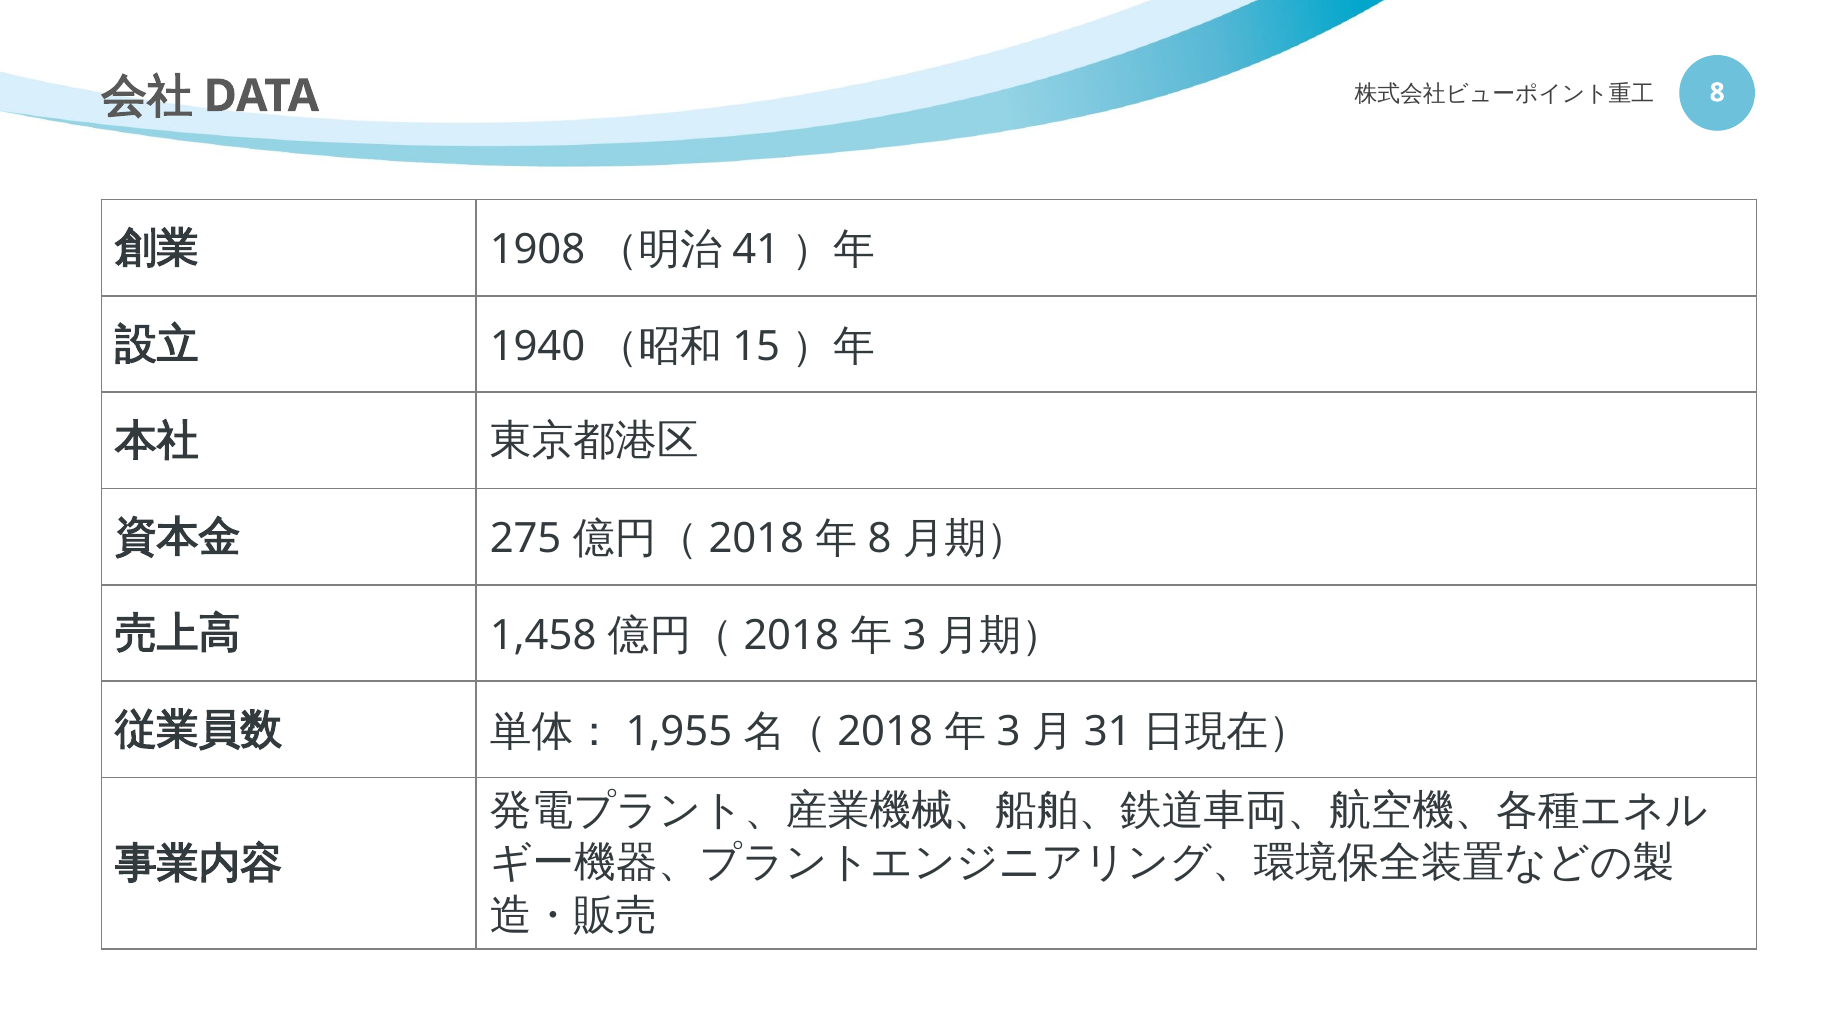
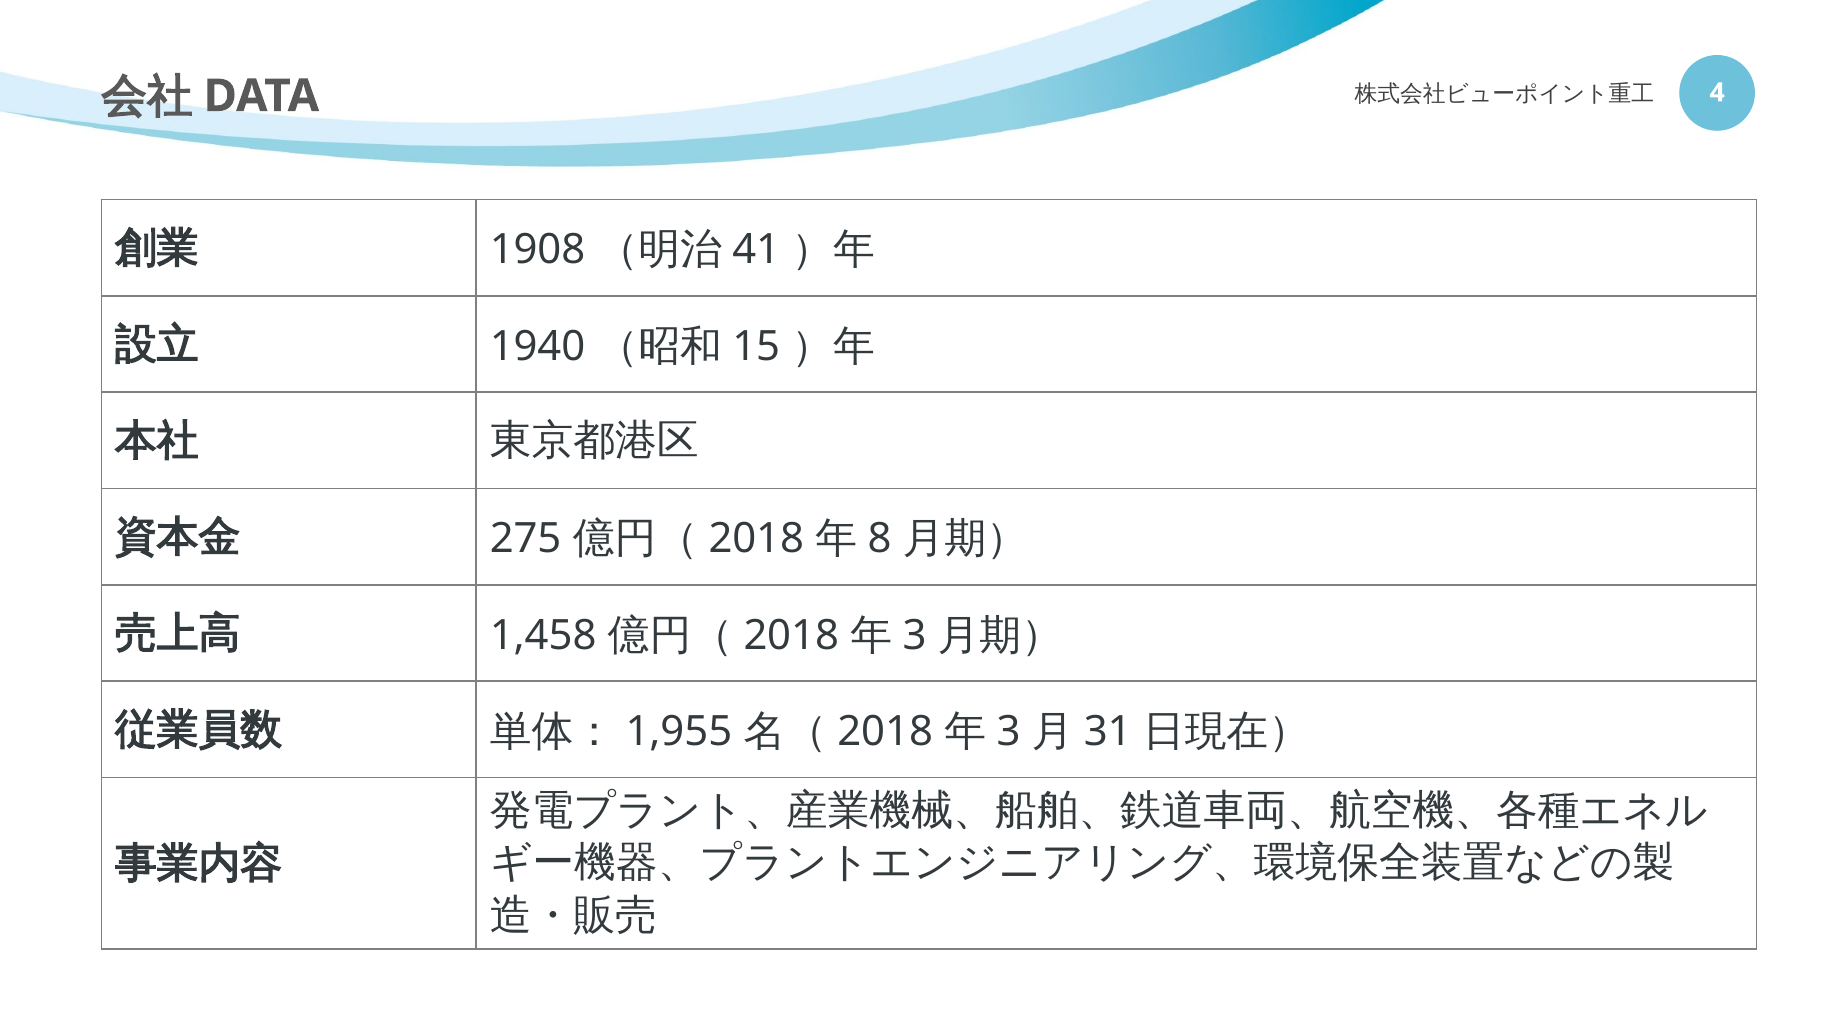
8: 8 -> 4 (1717, 93)
